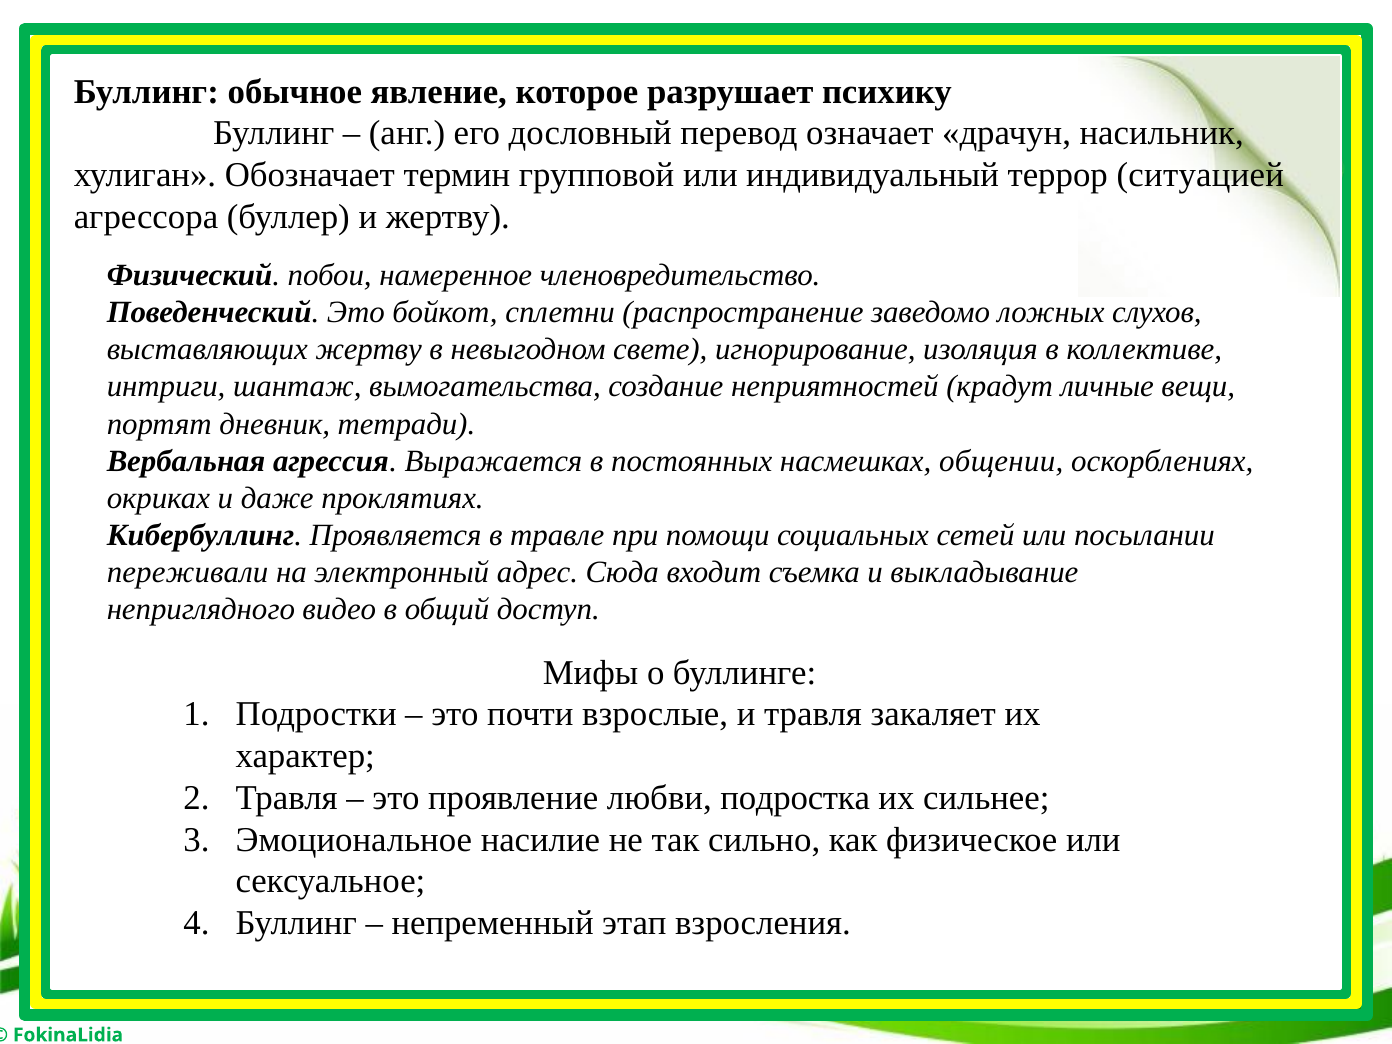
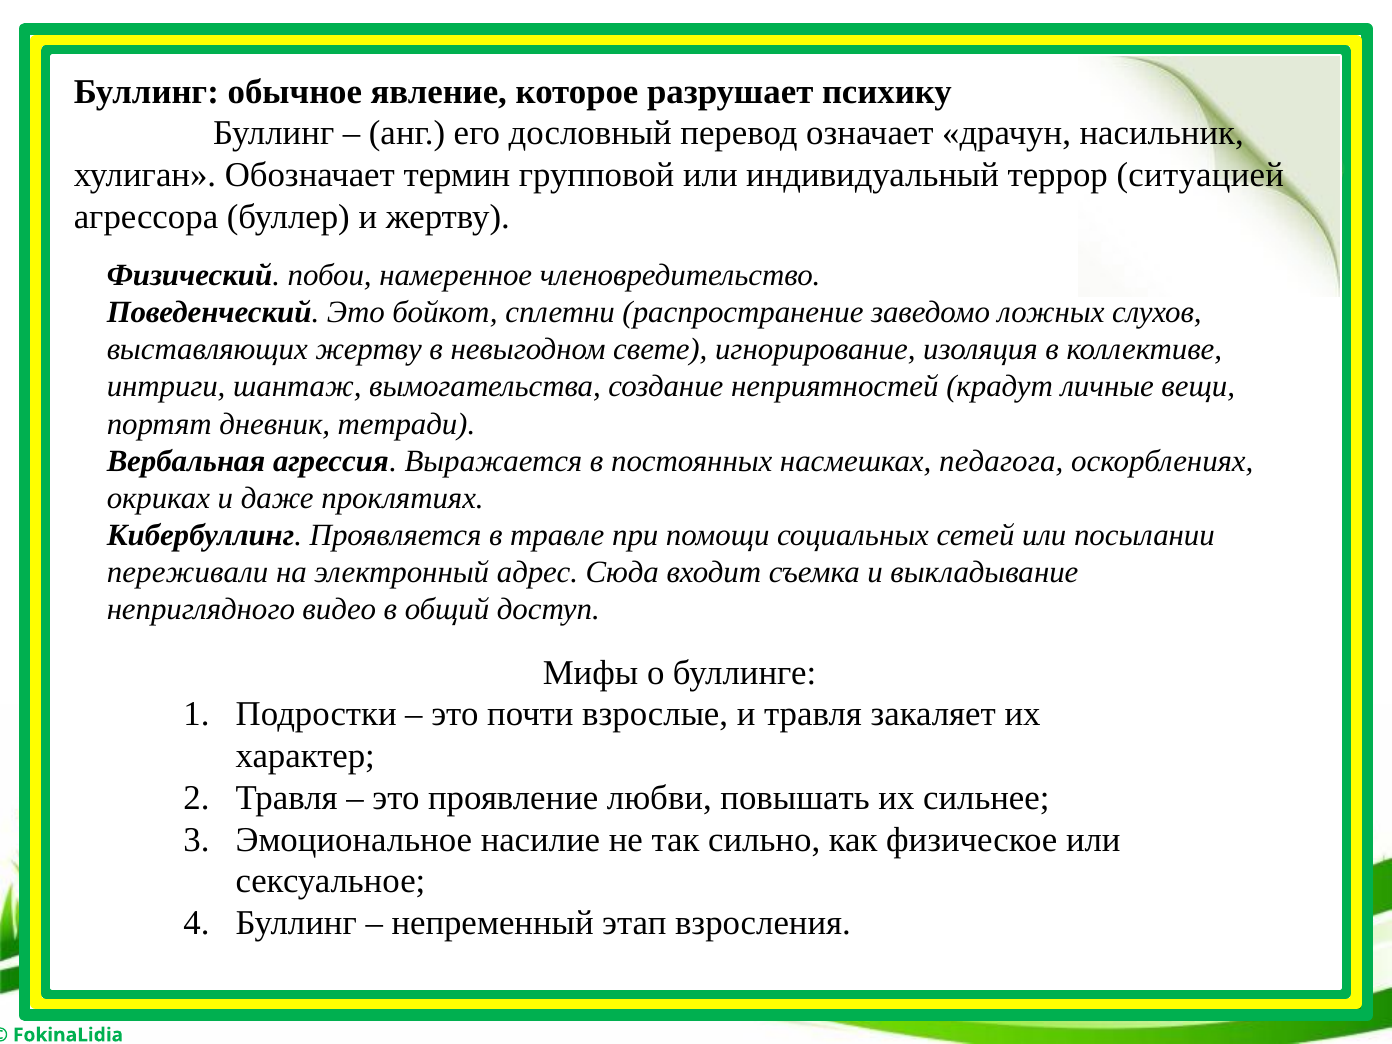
общении: общении -> педагога (1001, 461)
подростка: подростка -> повышать (795, 798)
